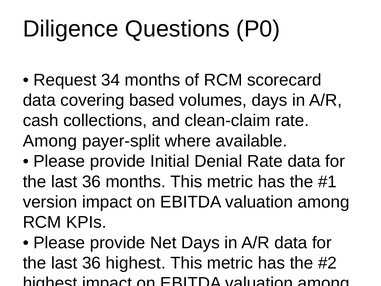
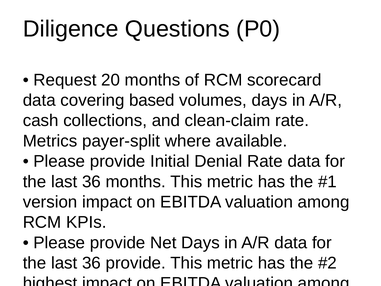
34: 34 -> 20 (111, 80)
Among: Among -> Metrics (50, 141)
36 highest: highest -> provide (136, 263)
